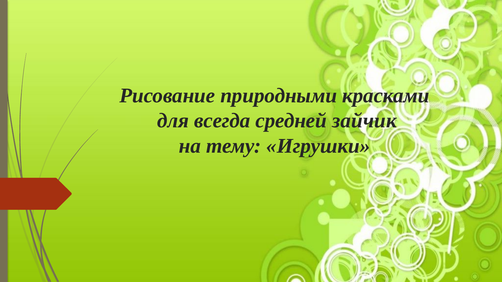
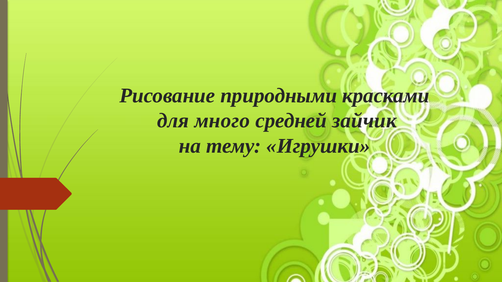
всегда: всегда -> много (222, 121)
